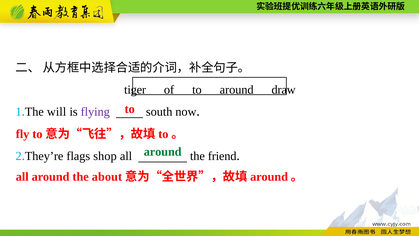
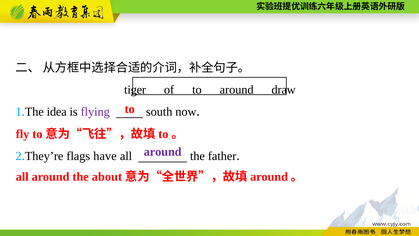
will: will -> idea (57, 112)
around colour: green -> purple (163, 152)
shop: shop -> have (105, 156)
friend: friend -> father (222, 156)
